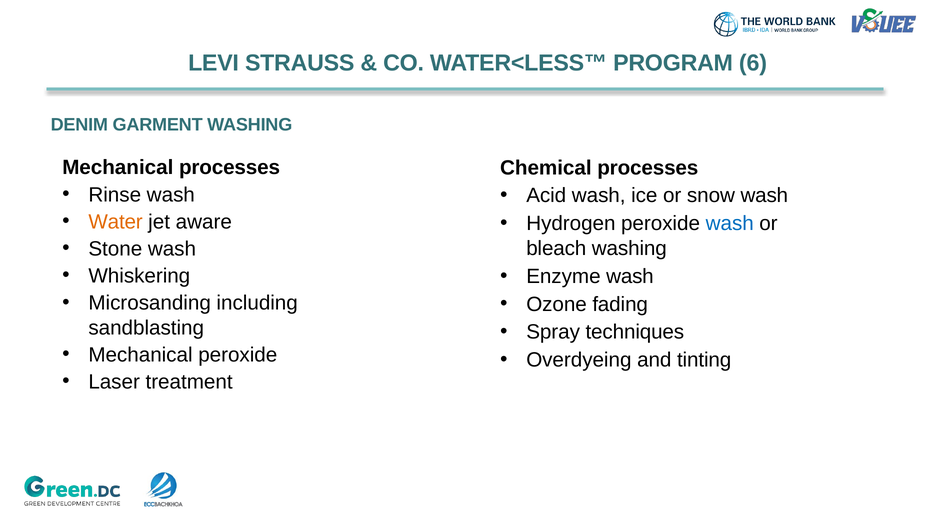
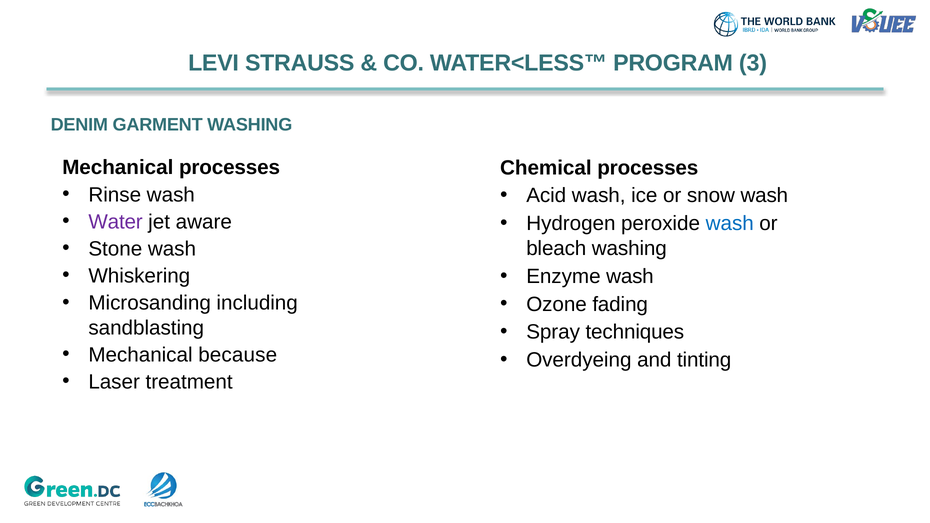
6: 6 -> 3 (753, 63)
Water colour: orange -> purple (116, 222)
Mechanical peroxide: peroxide -> because (238, 355)
